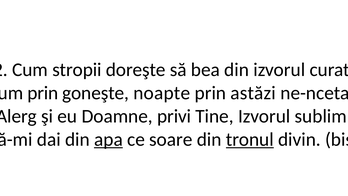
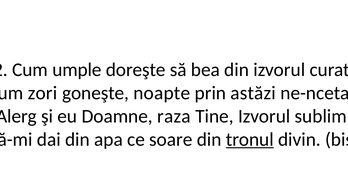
stropii: stropii -> umple (77, 70)
prin: prin -> zori (43, 93)
privi: privi -> raza (174, 116)
apa underline: present -> none (108, 139)
